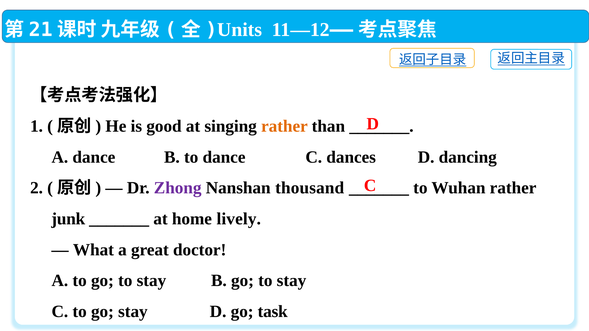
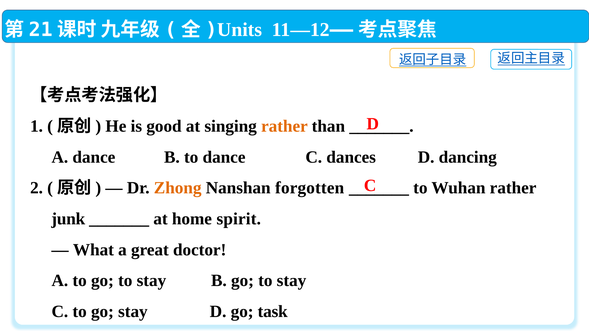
Zhong colour: purple -> orange (178, 188)
thousand: thousand -> forgotten (310, 188)
lively: lively -> spirit (239, 219)
